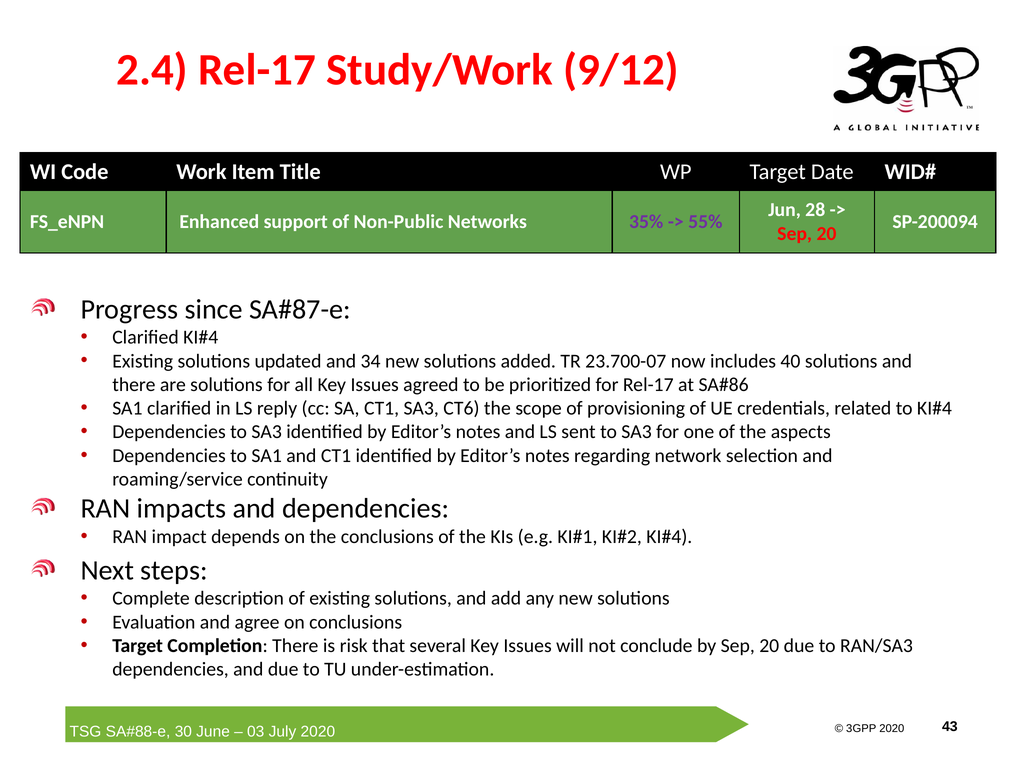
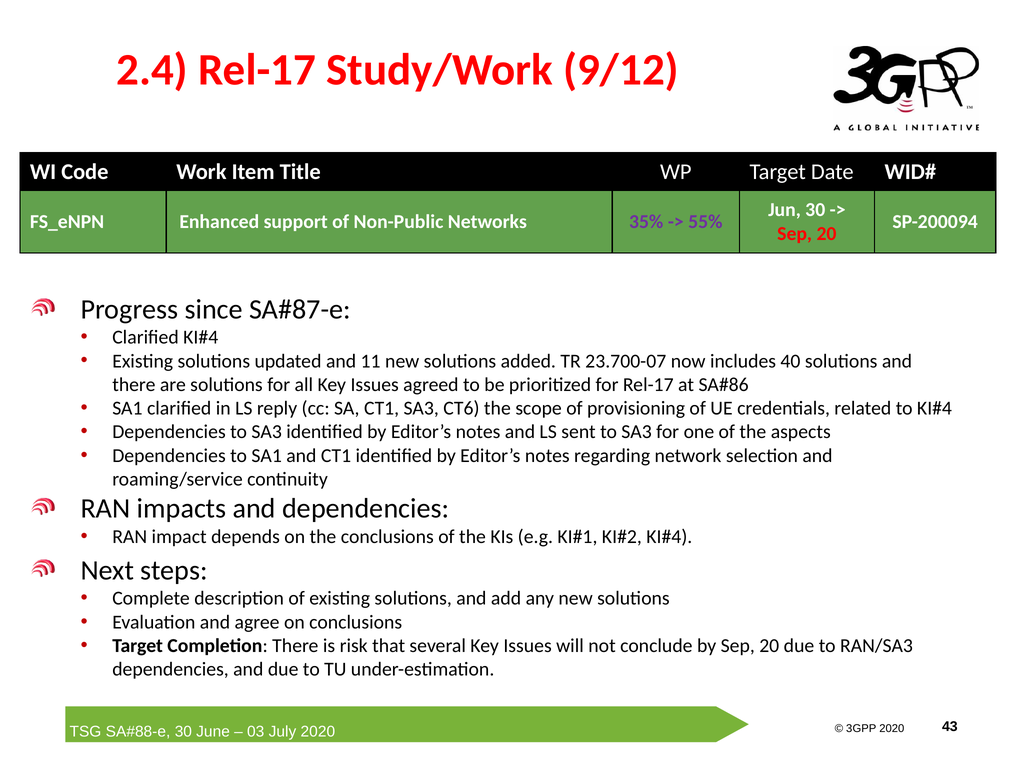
Jun 28: 28 -> 30 (815, 210)
34: 34 -> 11 (371, 361)
